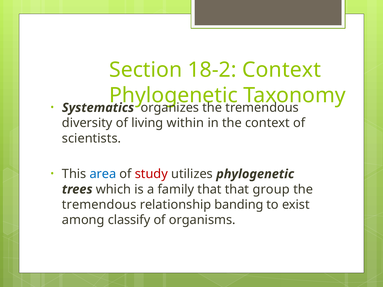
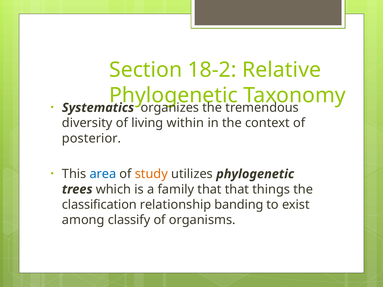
18-2 Context: Context -> Relative (282, 70)
scientists: scientists -> posterior (91, 138)
study colour: red -> orange (151, 174)
group: group -> things (271, 190)
tremendous: tremendous -> classification (99, 205)
